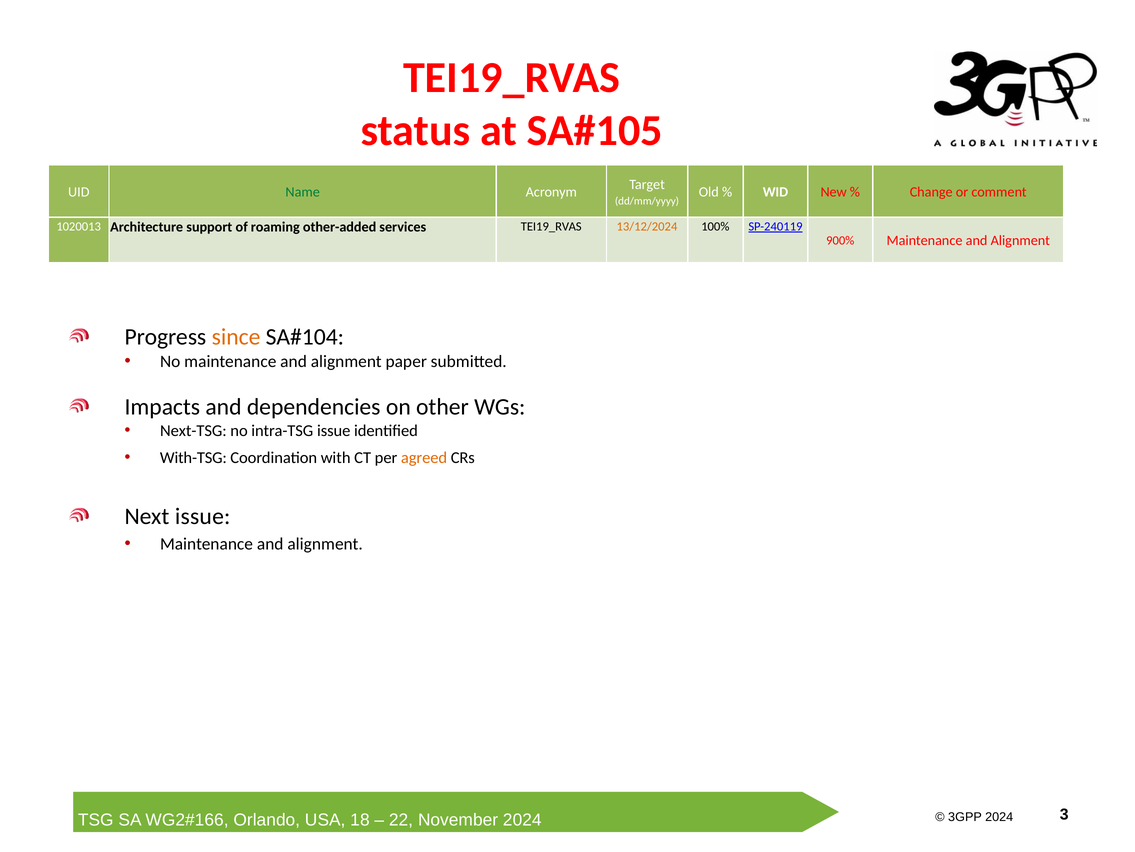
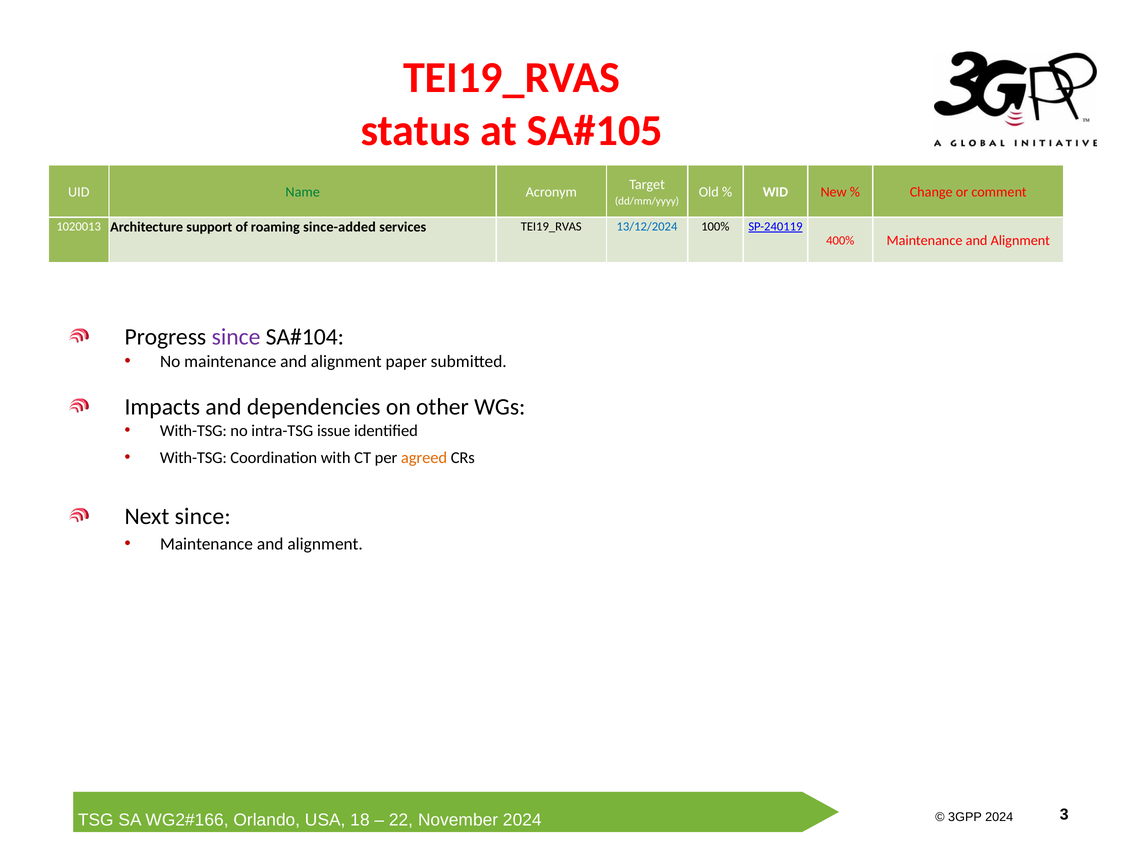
other-added: other-added -> since-added (339, 227)
13/12/2024 colour: orange -> blue (647, 226)
900%: 900% -> 400% (840, 241)
since colour: orange -> purple (236, 337)
Next-TSG: Next-TSG -> With-TSG (193, 430)
Next issue: issue -> since (203, 516)
